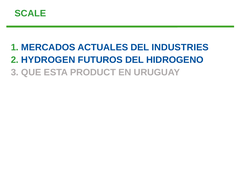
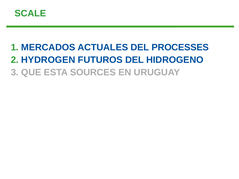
INDUSTRIES: INDUSTRIES -> PROCESSES (180, 47)
PRODUCT: PRODUCT -> SOURCES (93, 72)
